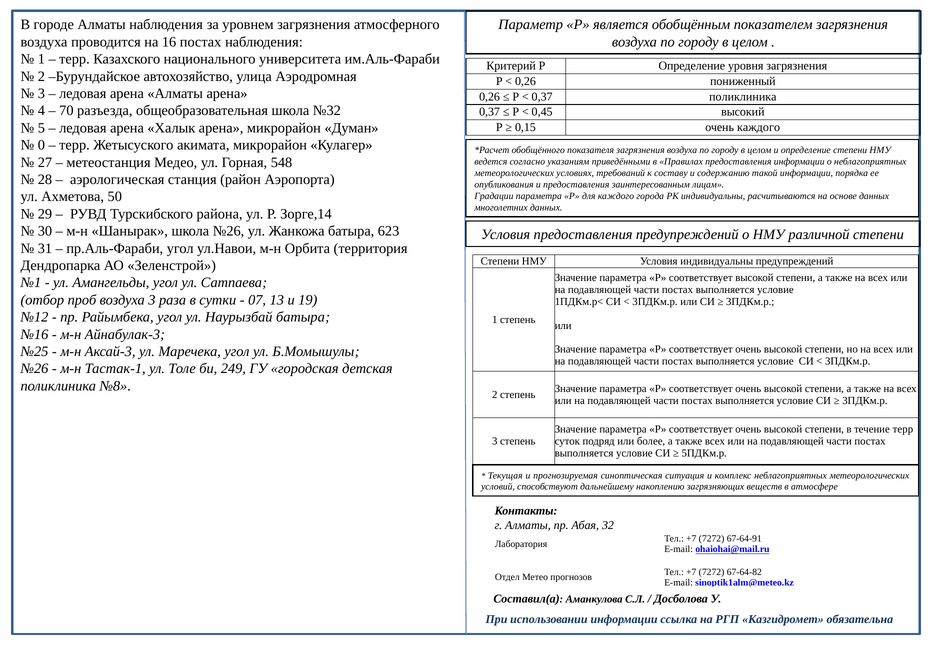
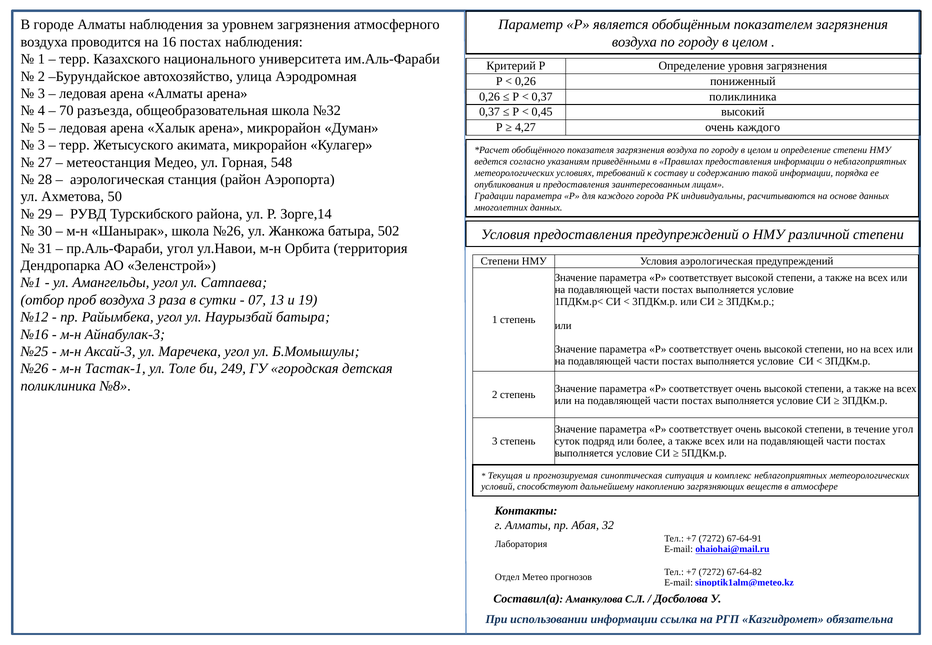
0,15: 0,15 -> 4,27 (525, 127)
0: 0 -> 3 (41, 145)
623: 623 -> 502 (389, 231)
Условия индивидуальны: индивидуальны -> аэрологическая (717, 261)
течение терр: терр -> угол (903, 429)
